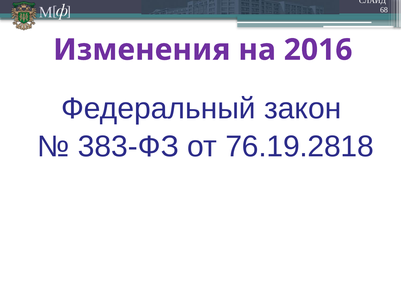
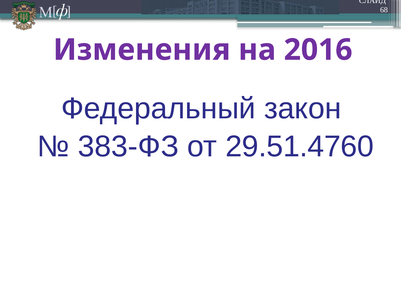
76.19.2818: 76.19.2818 -> 29.51.4760 (300, 146)
